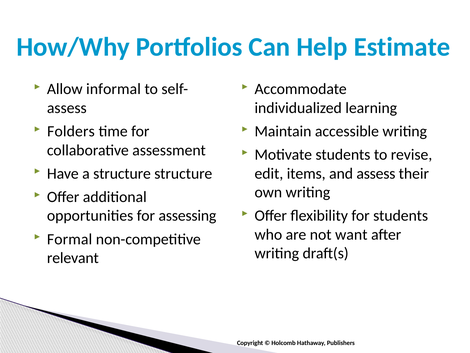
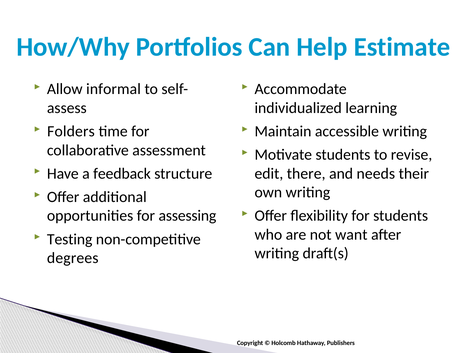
items: items -> there (306, 173)
and assess: assess -> needs (376, 173)
a structure: structure -> feedback (122, 173)
Formal: Formal -> Testing (70, 239)
relevant: relevant -> degrees (73, 258)
